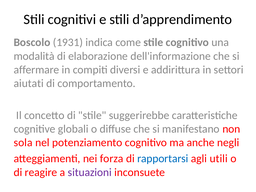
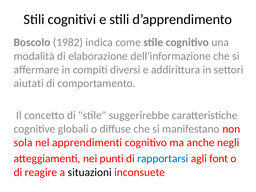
1931: 1931 -> 1982 (68, 42)
potenziamento: potenziamento -> apprendimenti (87, 143)
forza: forza -> punti (112, 159)
utili: utili -> font (219, 159)
situazioni colour: purple -> black (90, 172)
